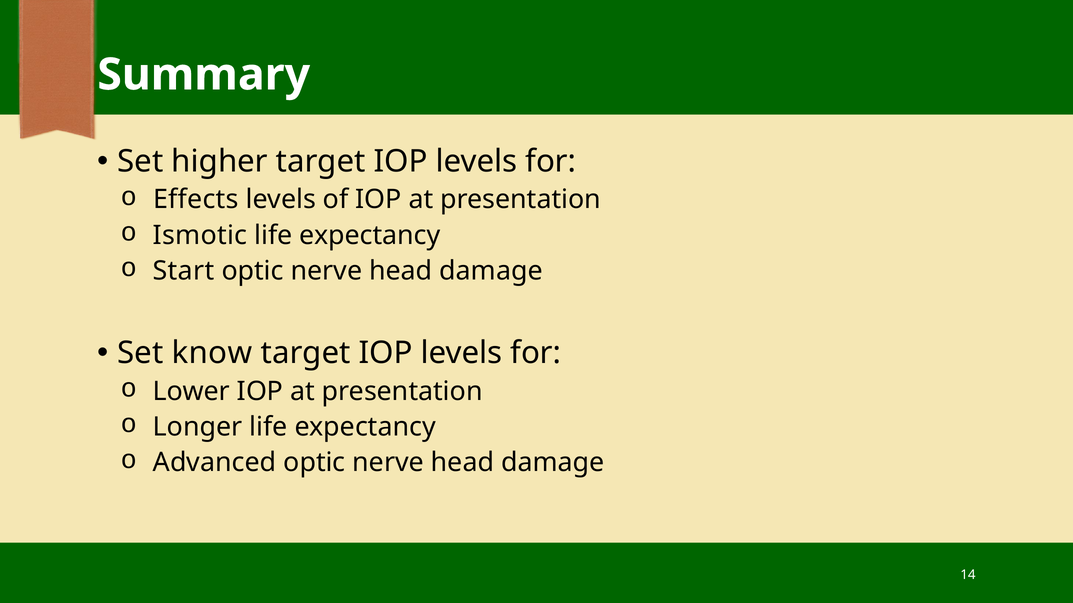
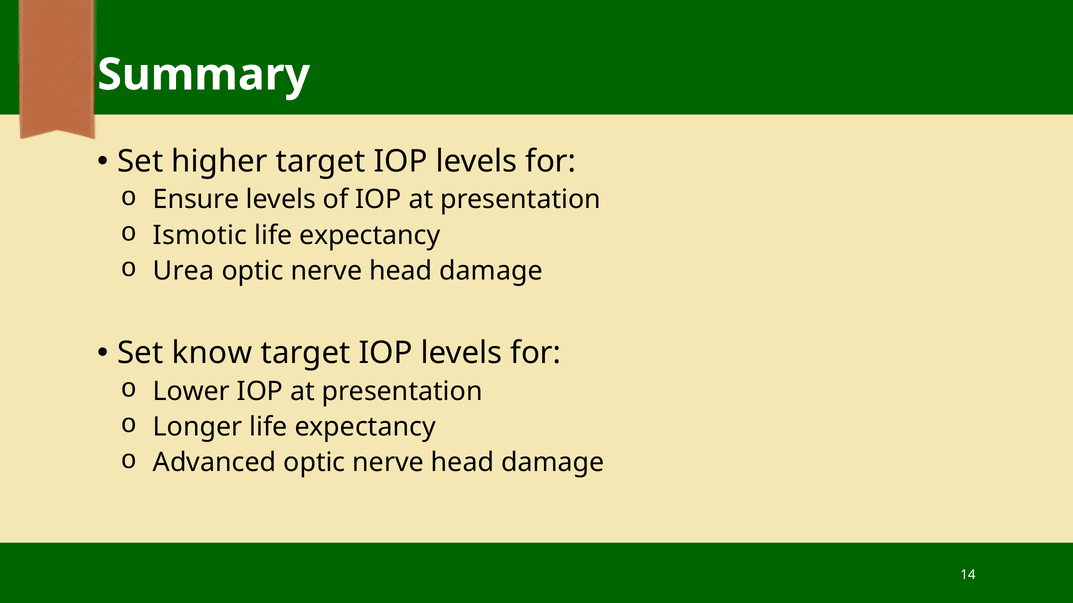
Effects: Effects -> Ensure (196, 200)
Start: Start -> Urea (184, 271)
